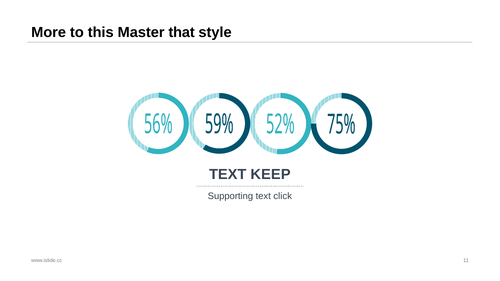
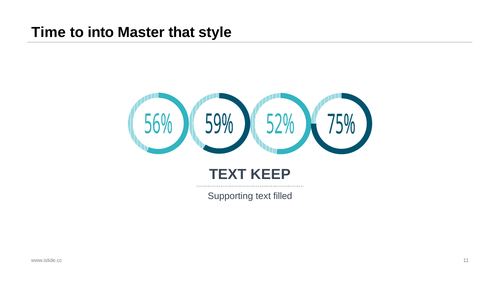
More: More -> Time (49, 32)
this: this -> into (101, 32)
click: click -> filled (283, 196)
